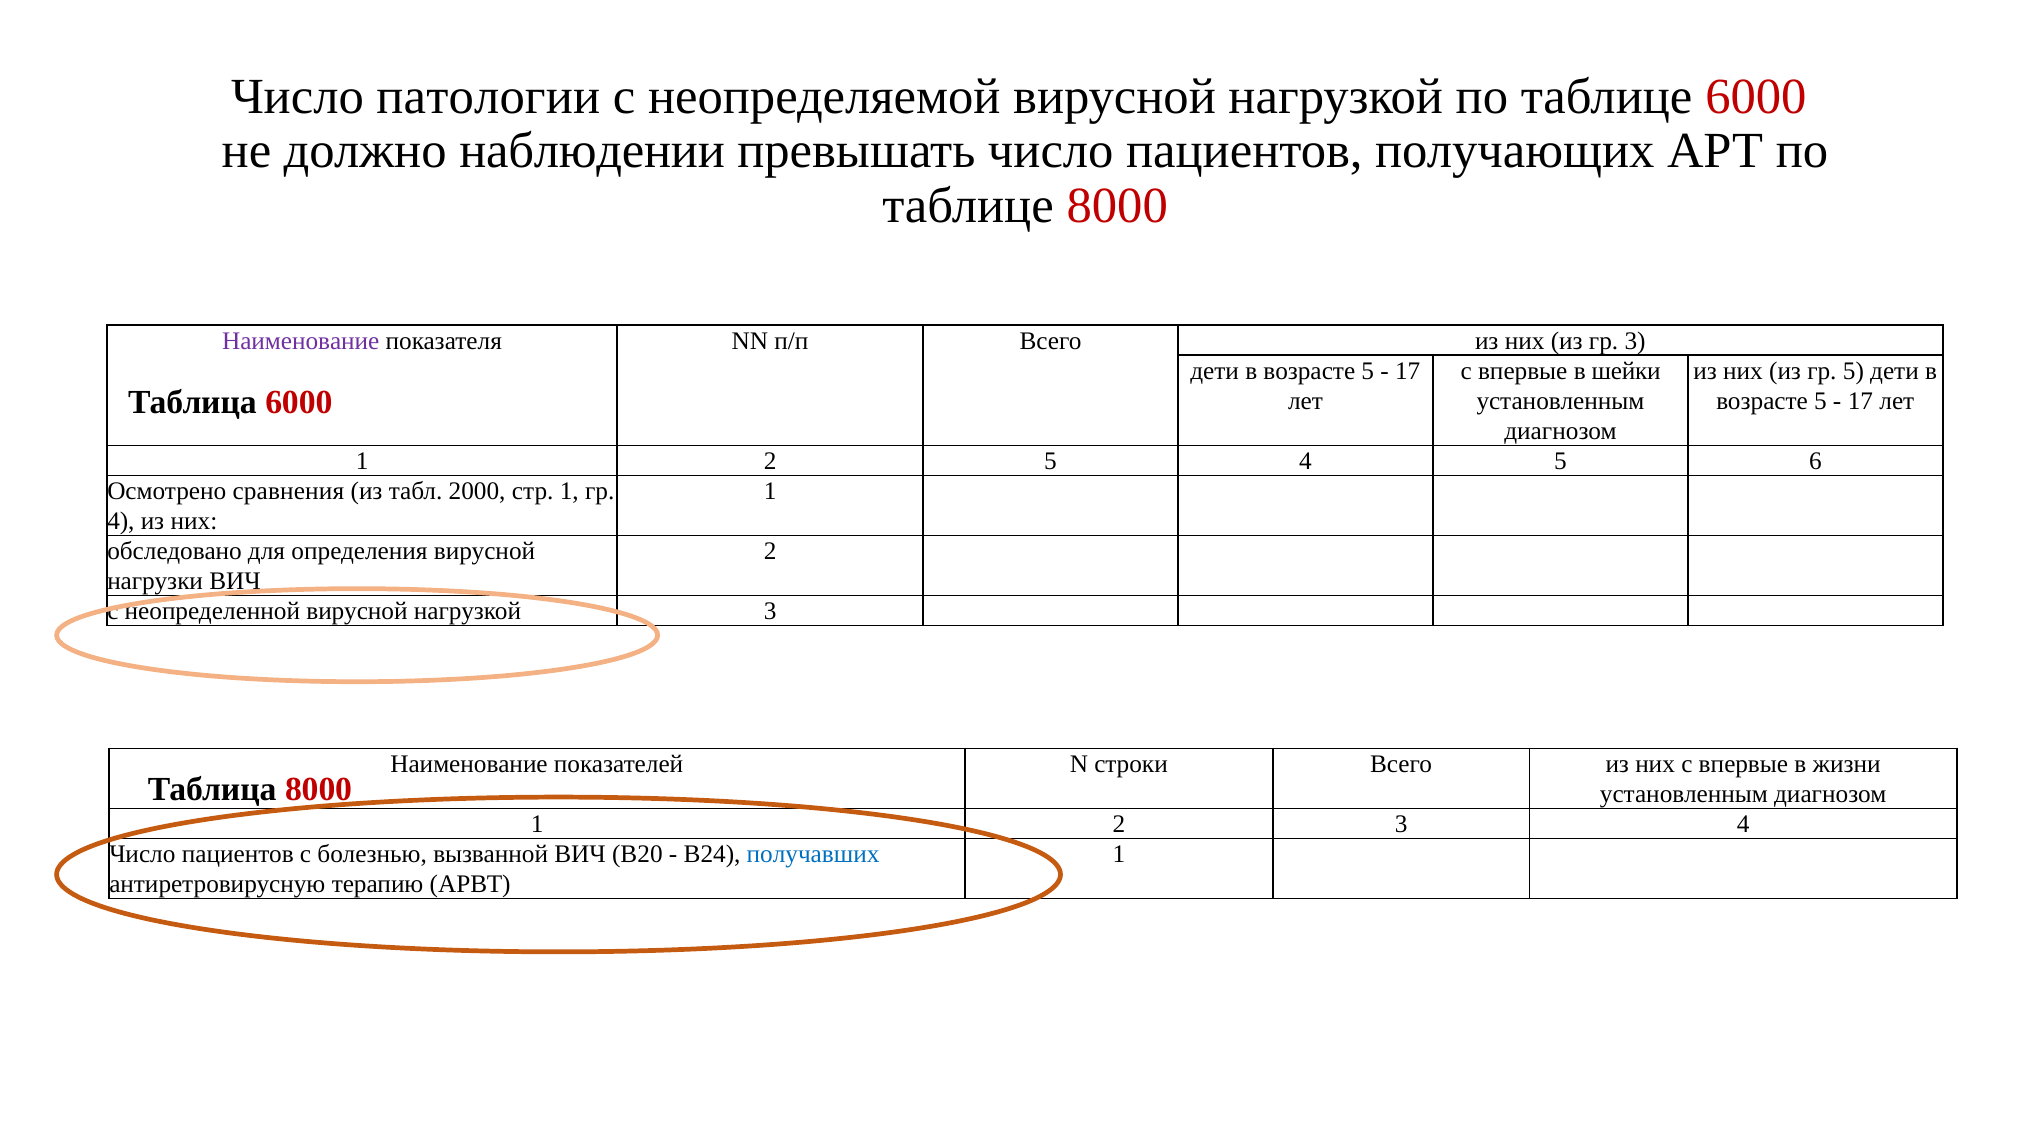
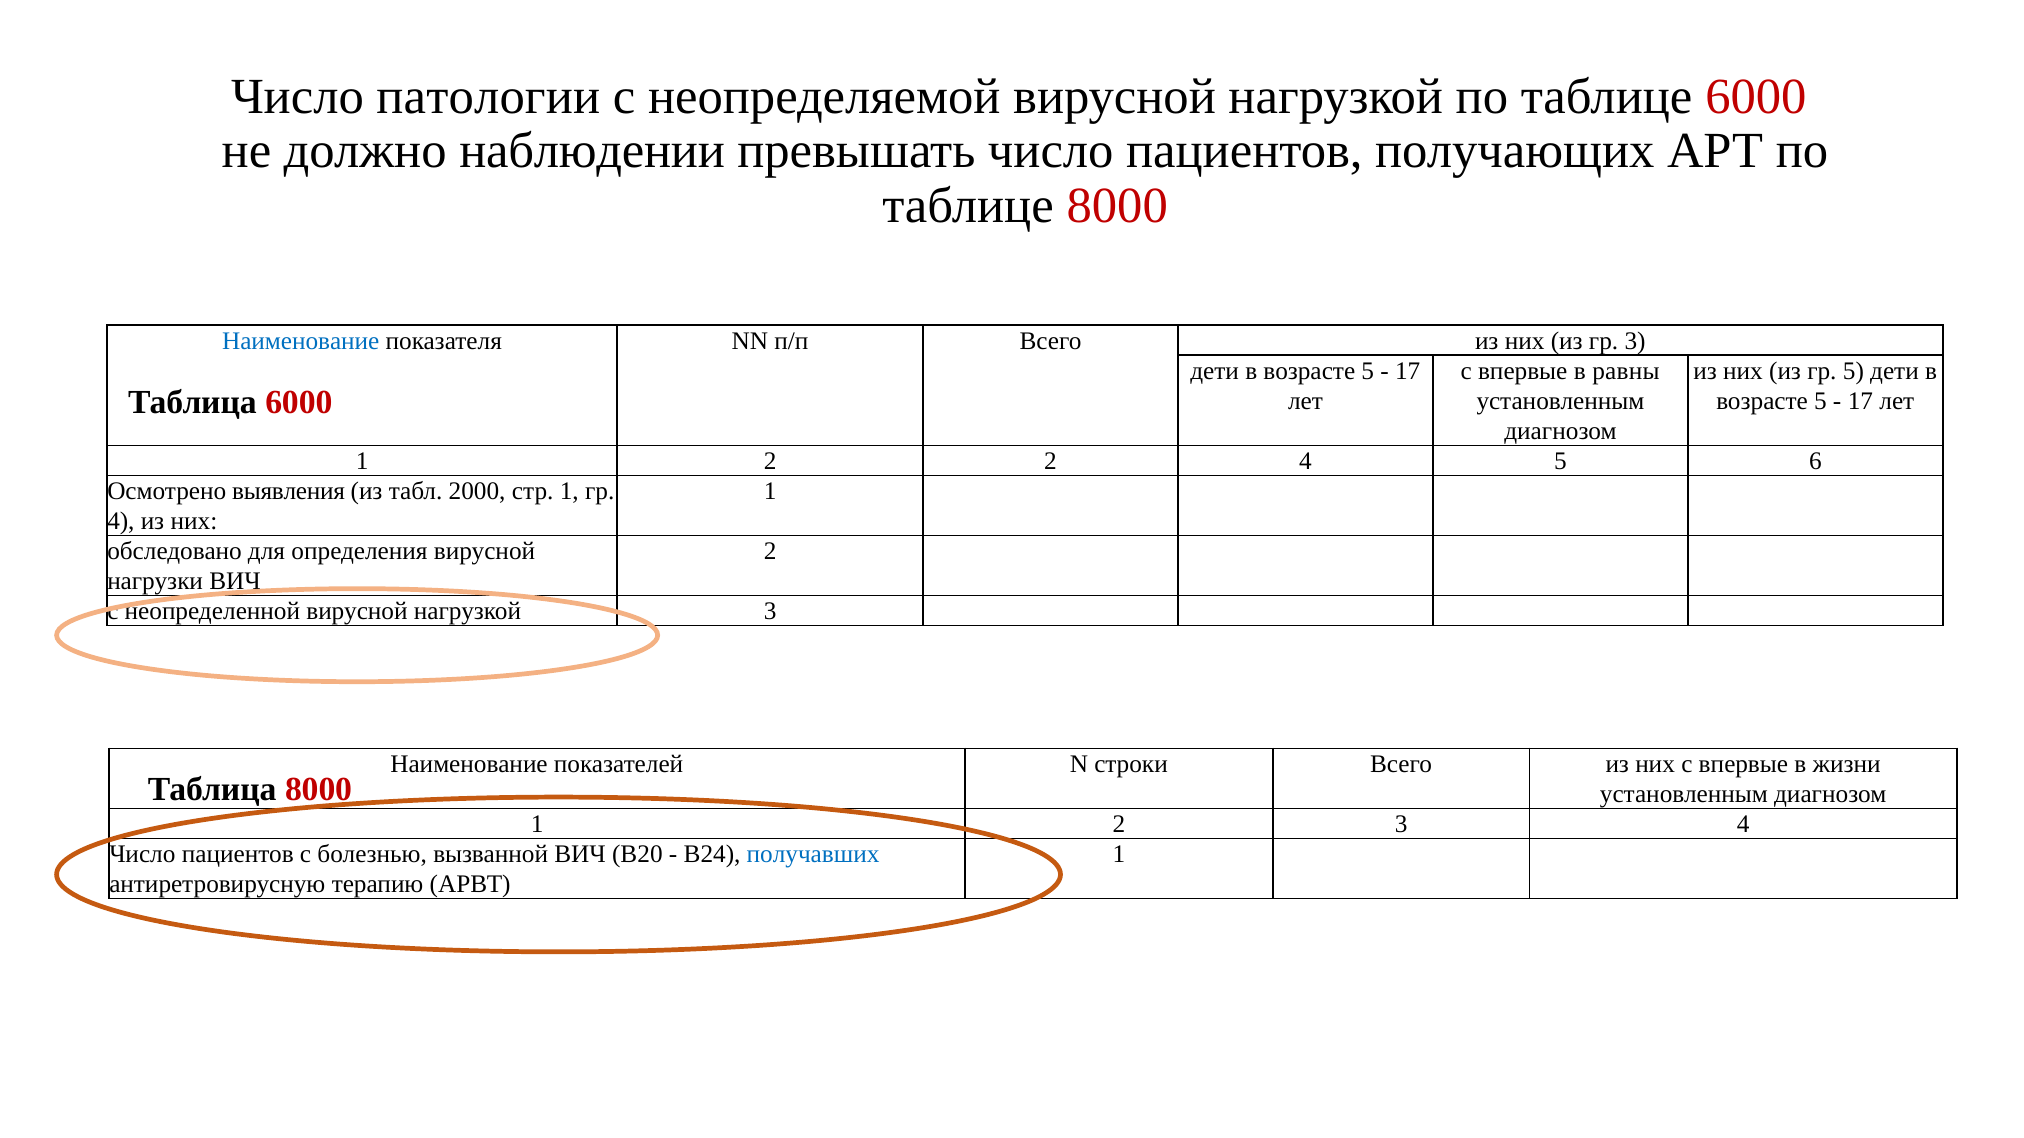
Наименование colour: purple -> blue (301, 342)
шейки: шейки -> равны (1626, 372)
2 5: 5 -> 2 (1051, 462)
сравнения: сравнения -> выявления (289, 492)
